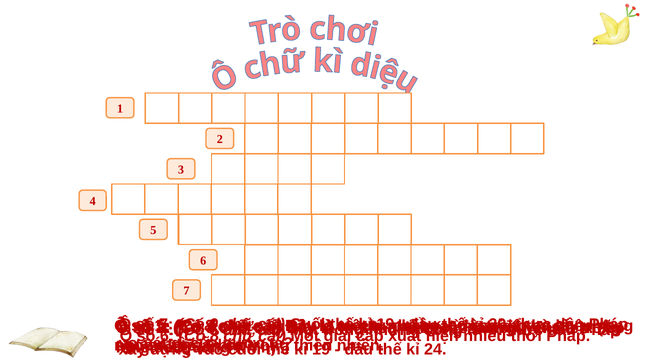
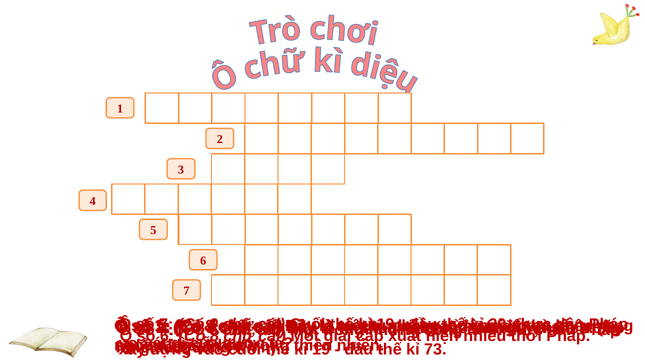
24: 24 -> 73 (435, 349)
